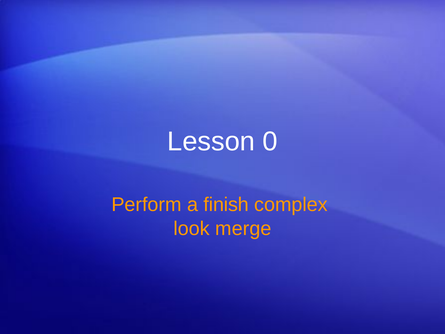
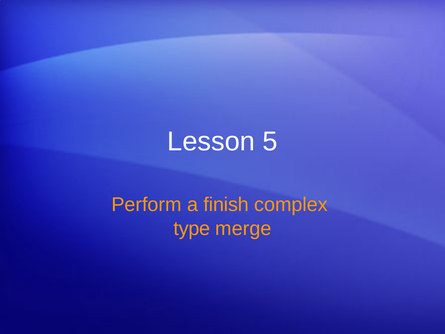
0: 0 -> 5 (270, 141)
look: look -> type (192, 228)
